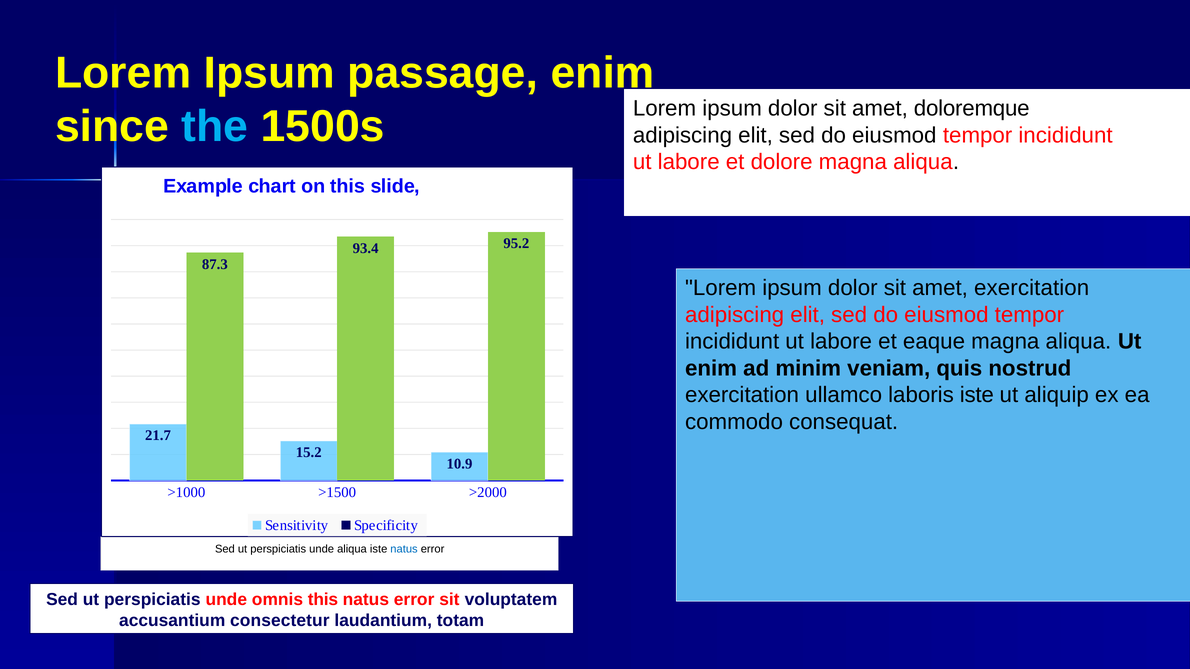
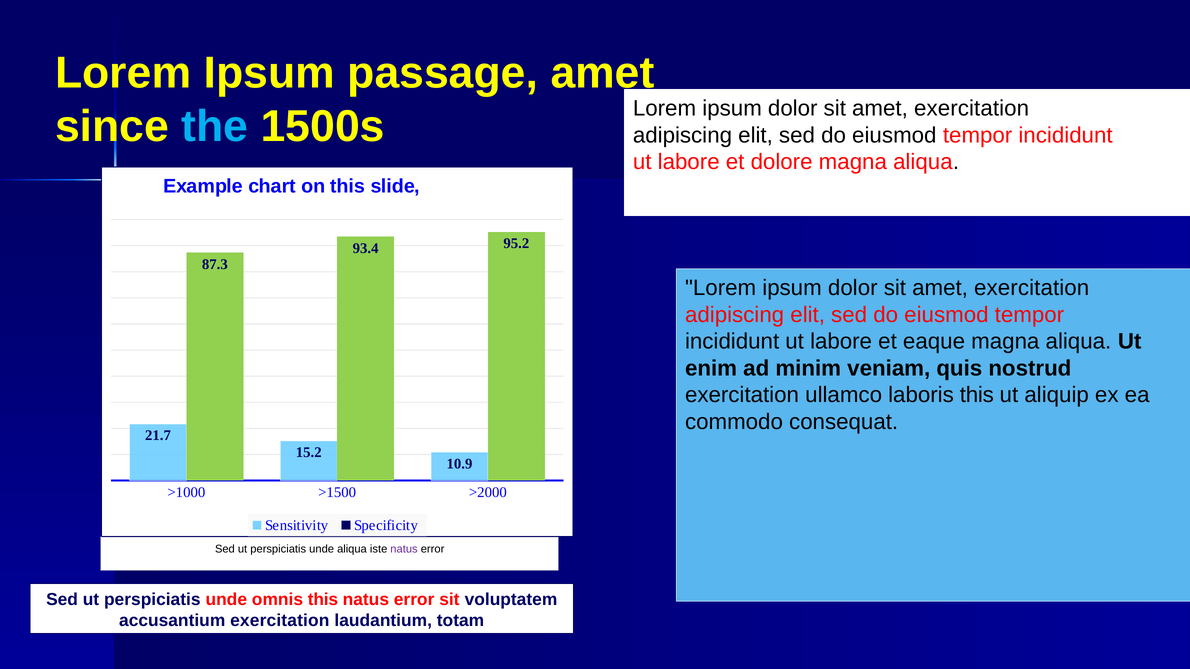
passage enim: enim -> amet (603, 73)
doloremque: doloremque -> exercitation (972, 109)
laboris iste: iste -> this (977, 395)
natus colour: blue -> purple (404, 549)
accusantium consectetur: consectetur -> exercitation (280, 621)
